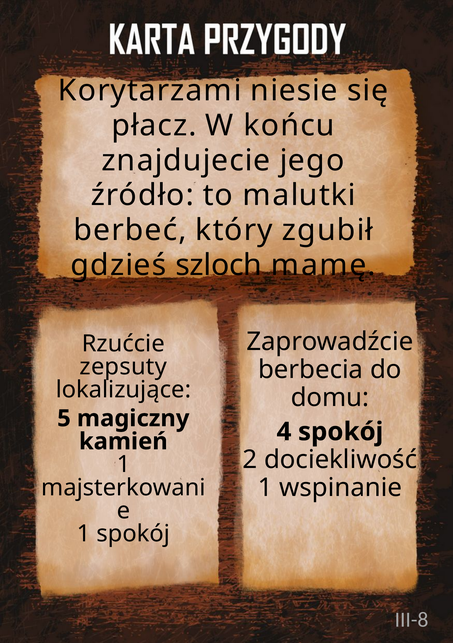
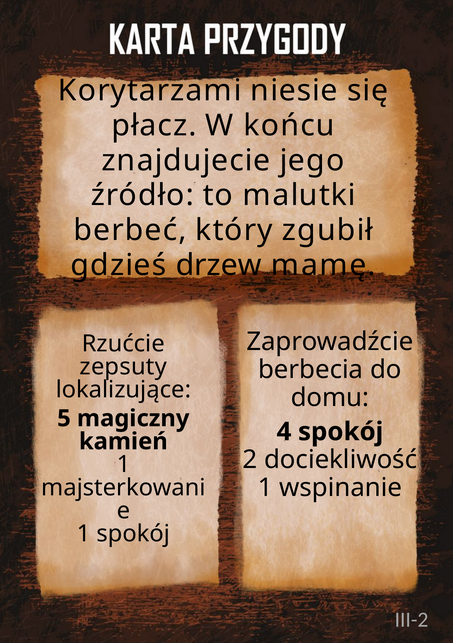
szloch: szloch -> drzew (219, 265)
III-8: III-8 -> III-2 (412, 620)
